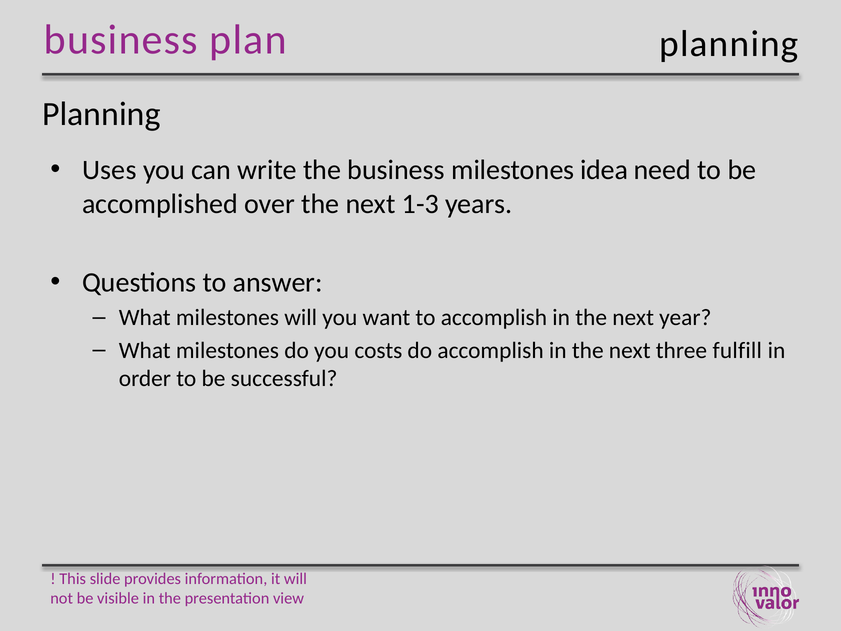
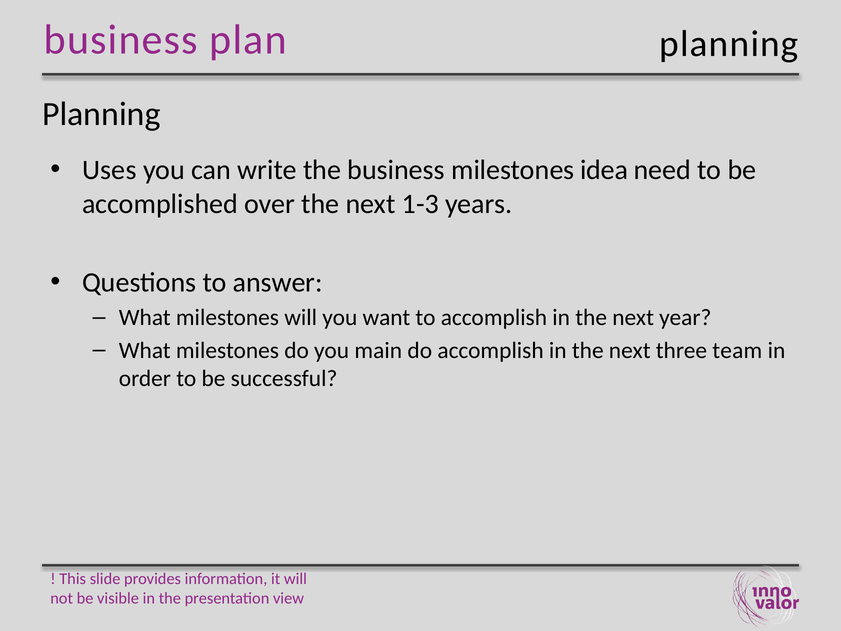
costs: costs -> main (378, 350)
fulfill: fulfill -> team (737, 350)
